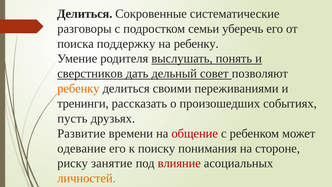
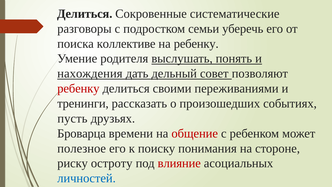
поддержку: поддержку -> коллективе (126, 44)
сверстников: сверстников -> нахождения (90, 73)
ребенку colour: orange -> red (78, 88)
Развитие: Развитие -> Броварца (82, 133)
одевание: одевание -> полезное (82, 148)
занятие: занятие -> остроту (112, 163)
личностей colour: orange -> blue (87, 178)
